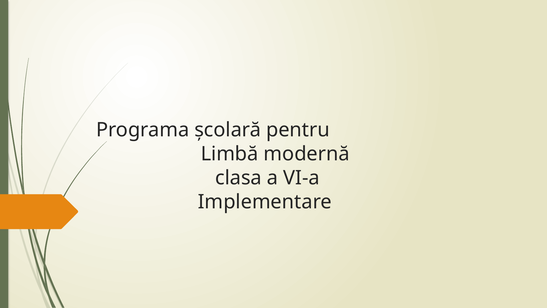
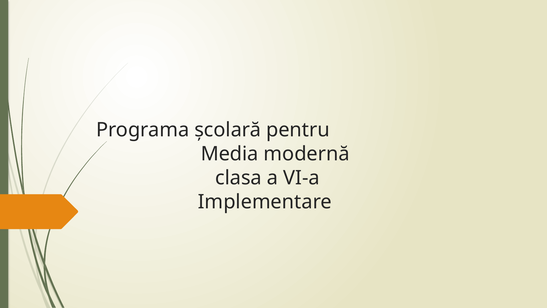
Limbă: Limbă -> Media (230, 154)
